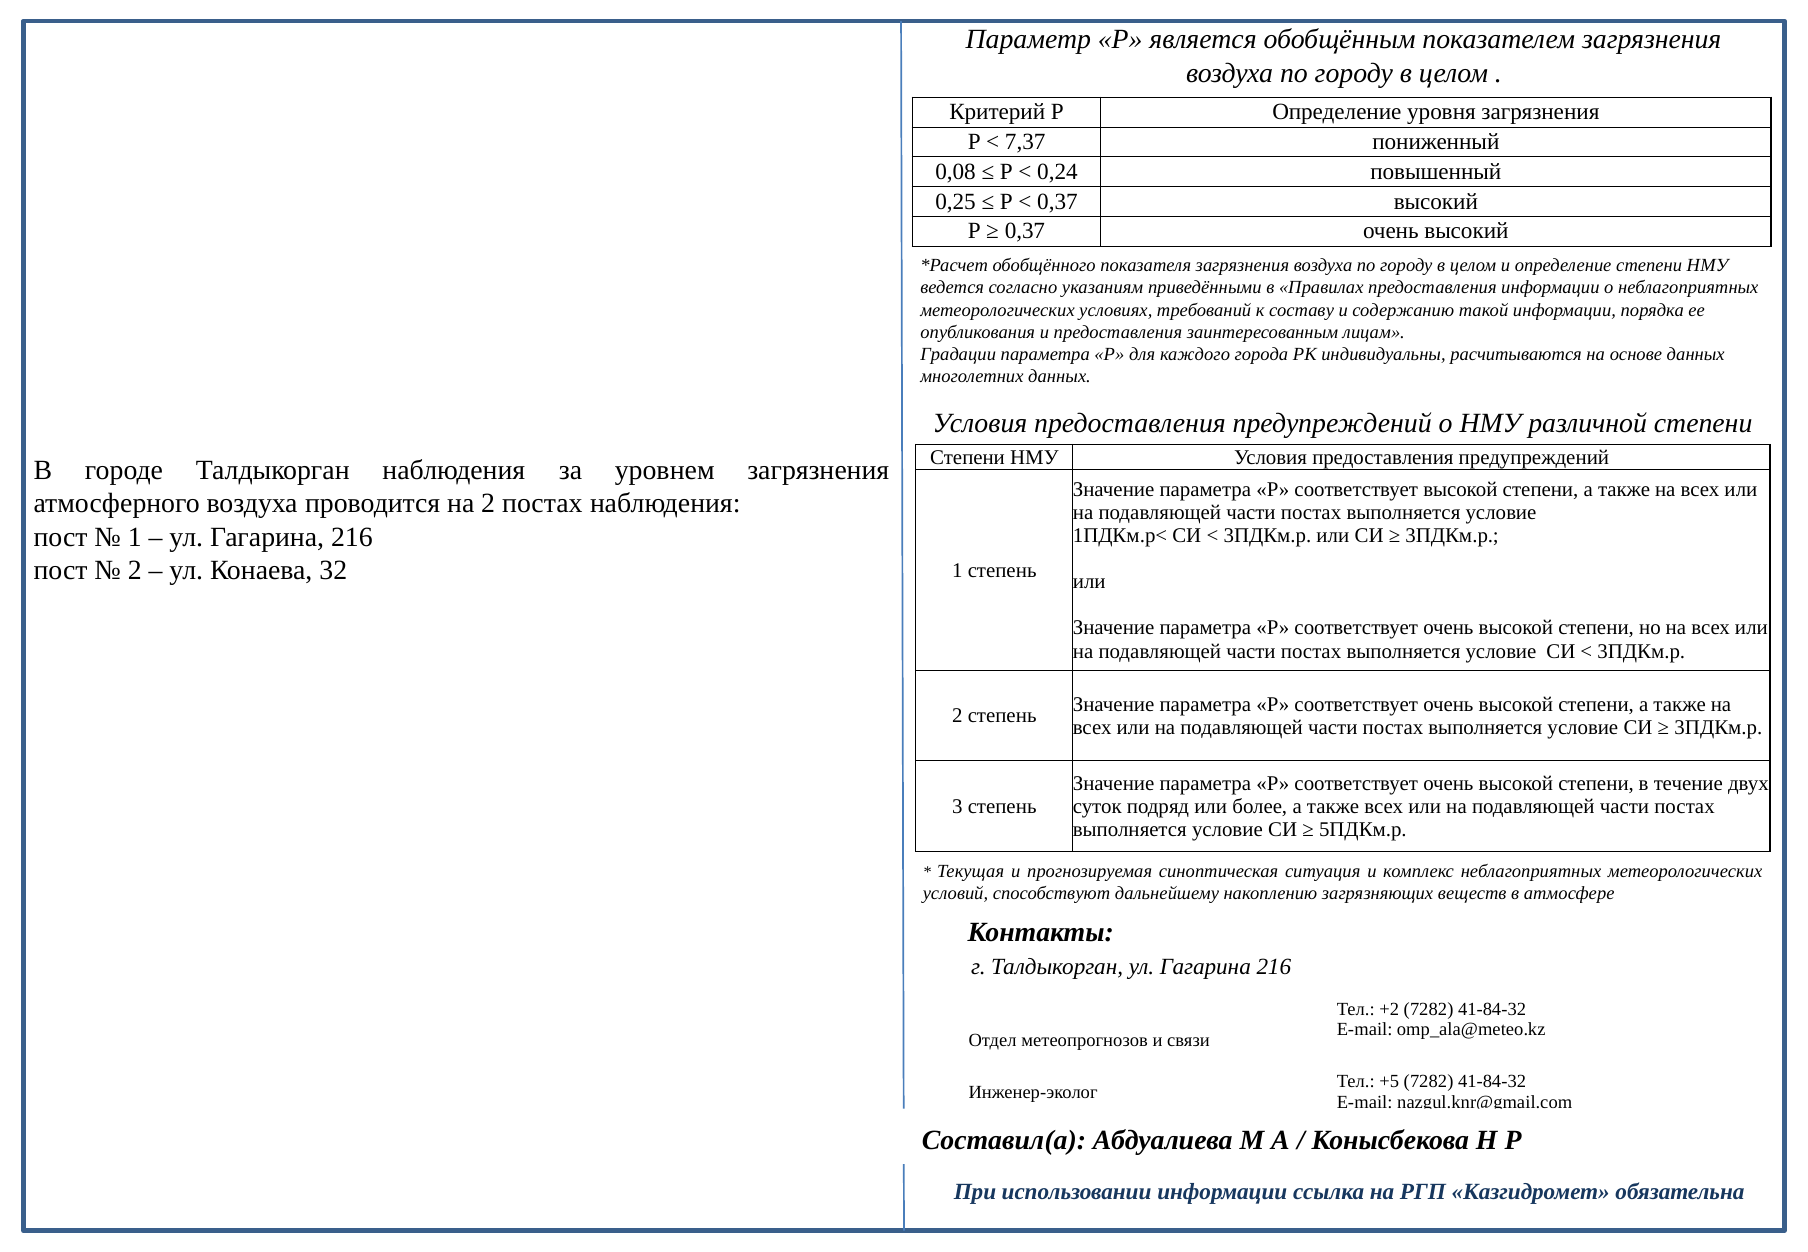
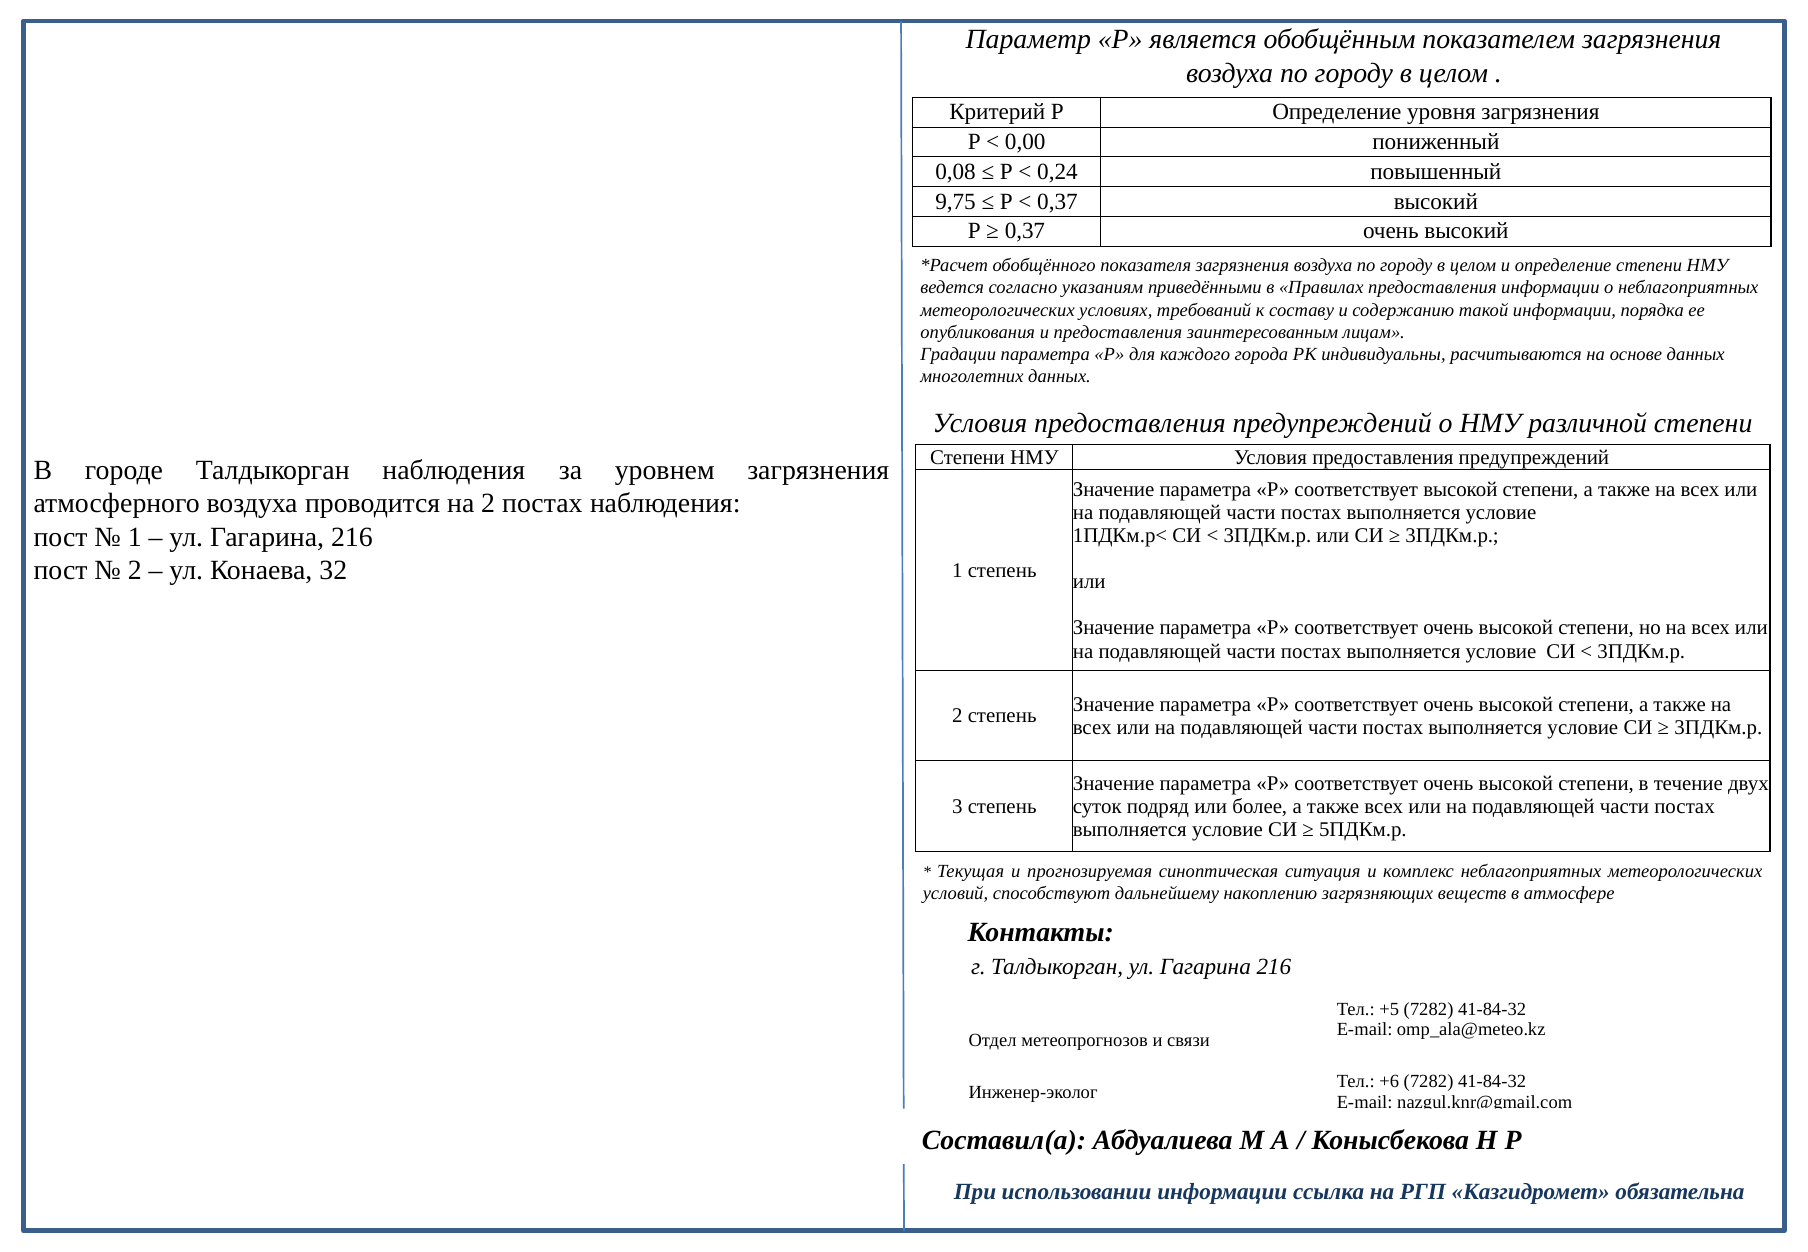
7,37: 7,37 -> 0,00 (1025, 142)
0,25: 0,25 -> 9,75 (956, 201)
+2: +2 -> +5 (1389, 1009)
+5: +5 -> +6 (1389, 1081)
